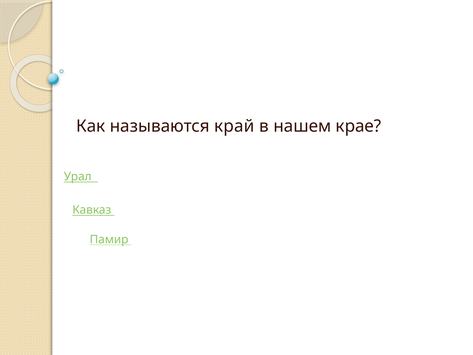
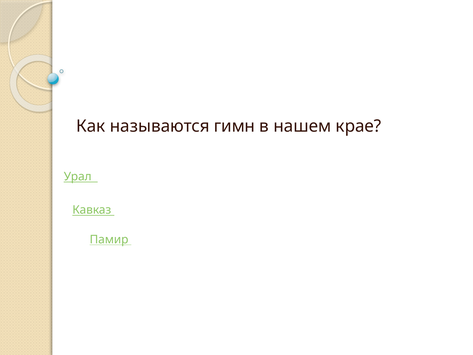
край: край -> гимн (235, 126)
